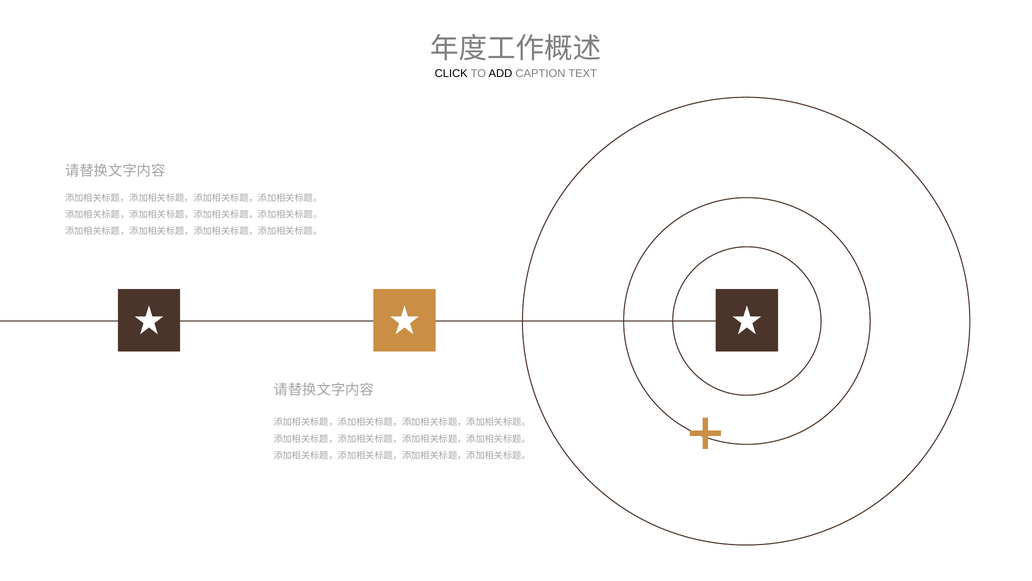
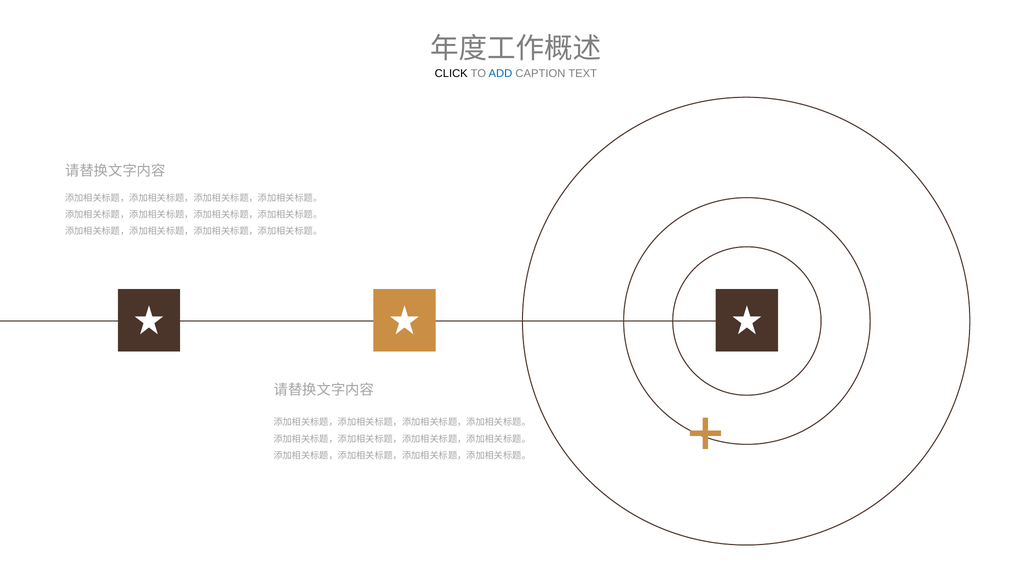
ADD colour: black -> blue (500, 74)
